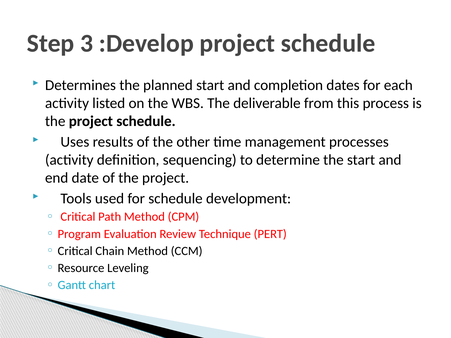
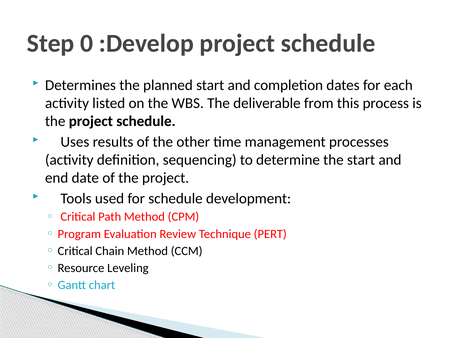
3: 3 -> 0 (87, 44)
